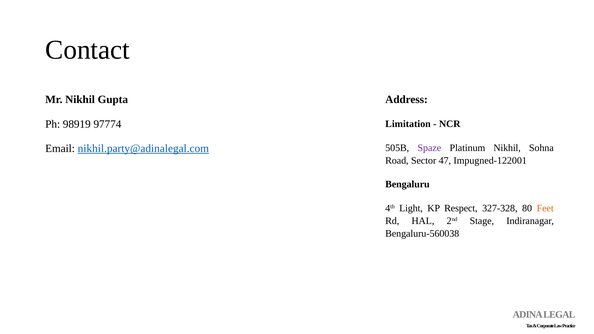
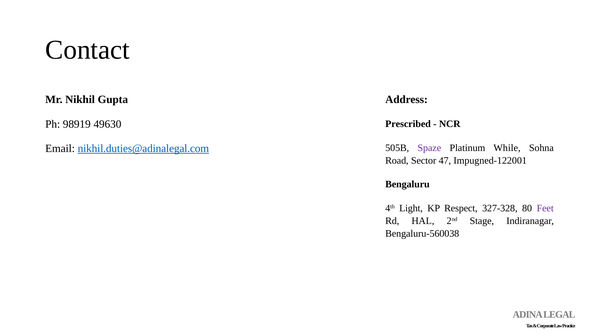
97774: 97774 -> 49630 (107, 124)
Limitation: Limitation -> Prescribed (408, 124)
Platinum Nikhil: Nikhil -> While (507, 148)
nikhil.party@adinalegal.com: nikhil.party@adinalegal.com -> nikhil.duties@adinalegal.com (143, 149)
Feet colour: orange -> purple (545, 208)
